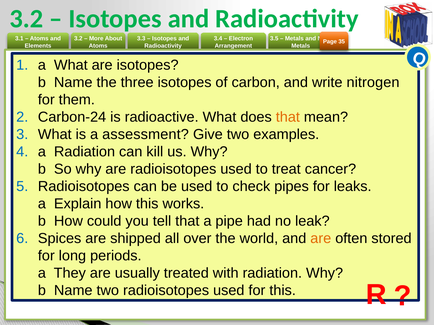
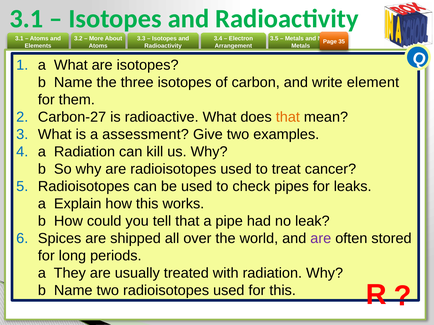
3.2: 3.2 -> 3.1 (26, 19)
nitrogen: nitrogen -> element (373, 83)
Carbon-24: Carbon-24 -> Carbon-27 (72, 117)
are colour: orange -> purple (321, 239)
